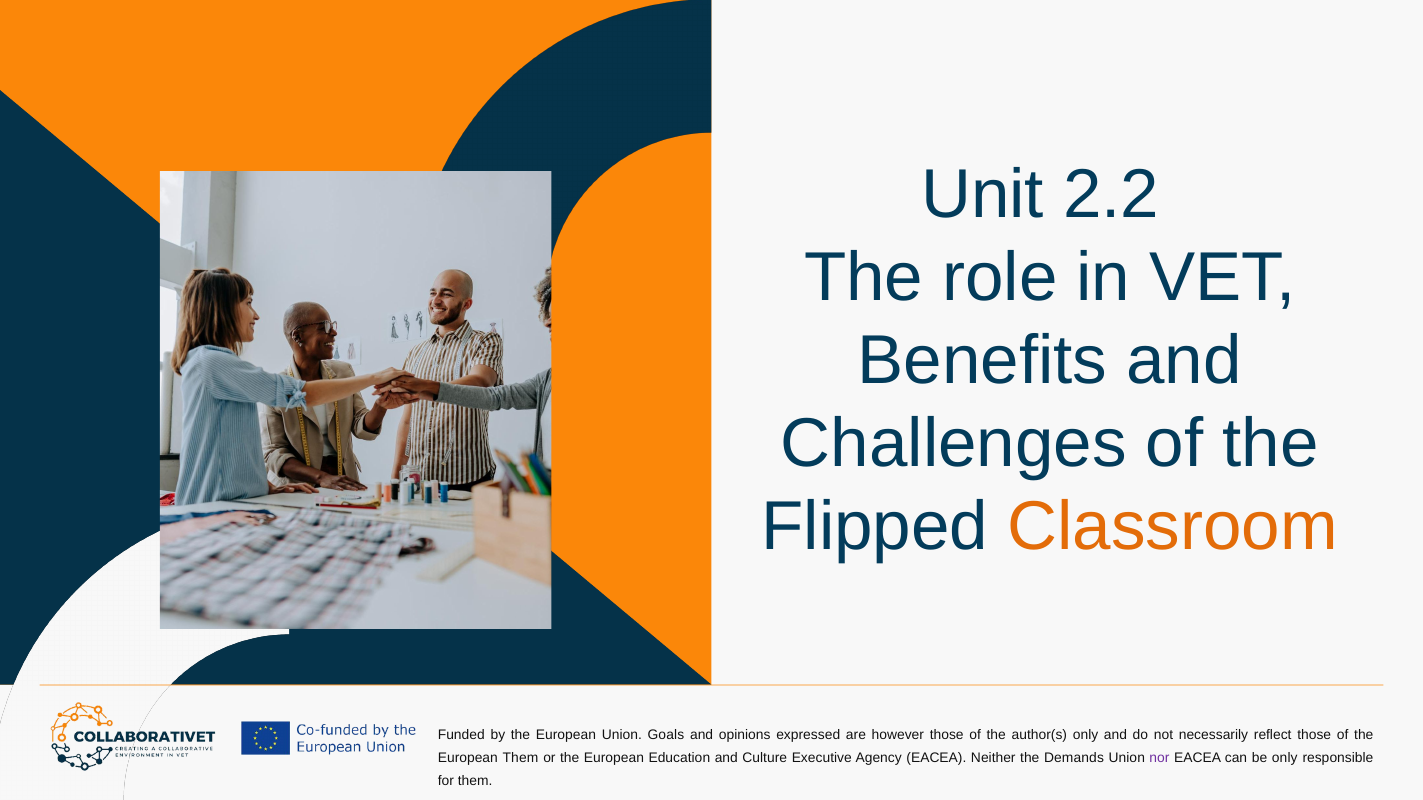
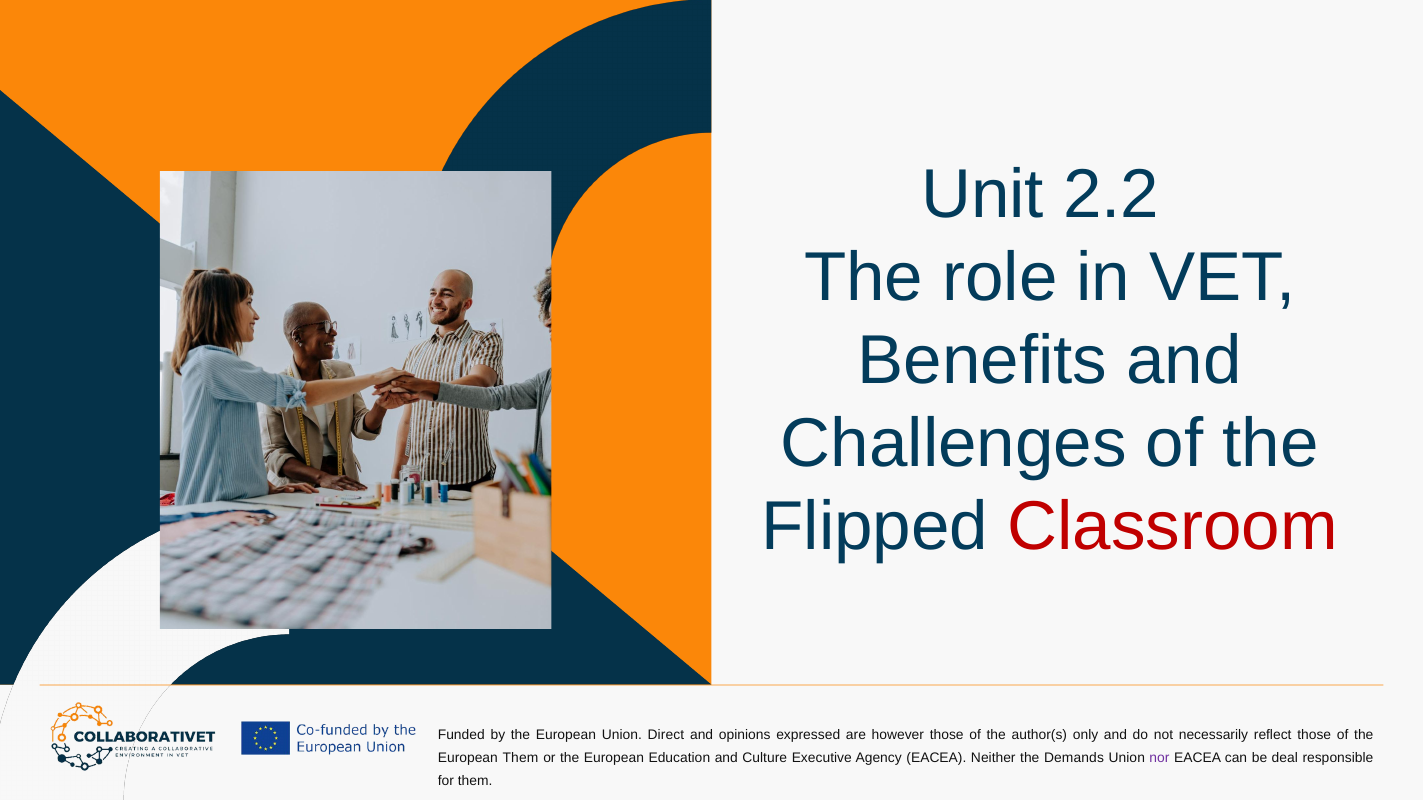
Classroom colour: orange -> red (1173, 527)
Goals: Goals -> Direct (666, 735)
be only: only -> deal (1285, 758)
